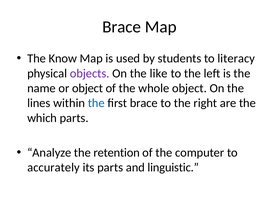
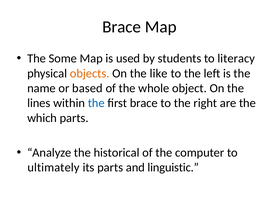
Know: Know -> Some (63, 59)
objects colour: purple -> orange (90, 73)
or object: object -> based (87, 88)
retention: retention -> historical (117, 153)
accurately: accurately -> ultimately (53, 168)
